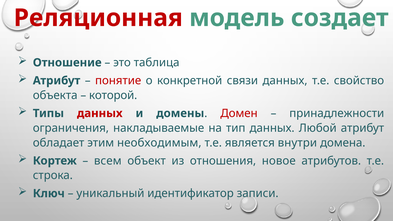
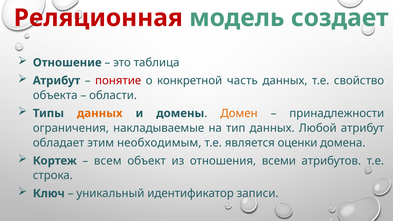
связи: связи -> часть (242, 81)
которой: которой -> области (113, 95)
данных colour: red -> orange (100, 113)
Домен colour: red -> orange (239, 113)
внутри: внутри -> оценки (297, 143)
новое: новое -> всеми (279, 161)
